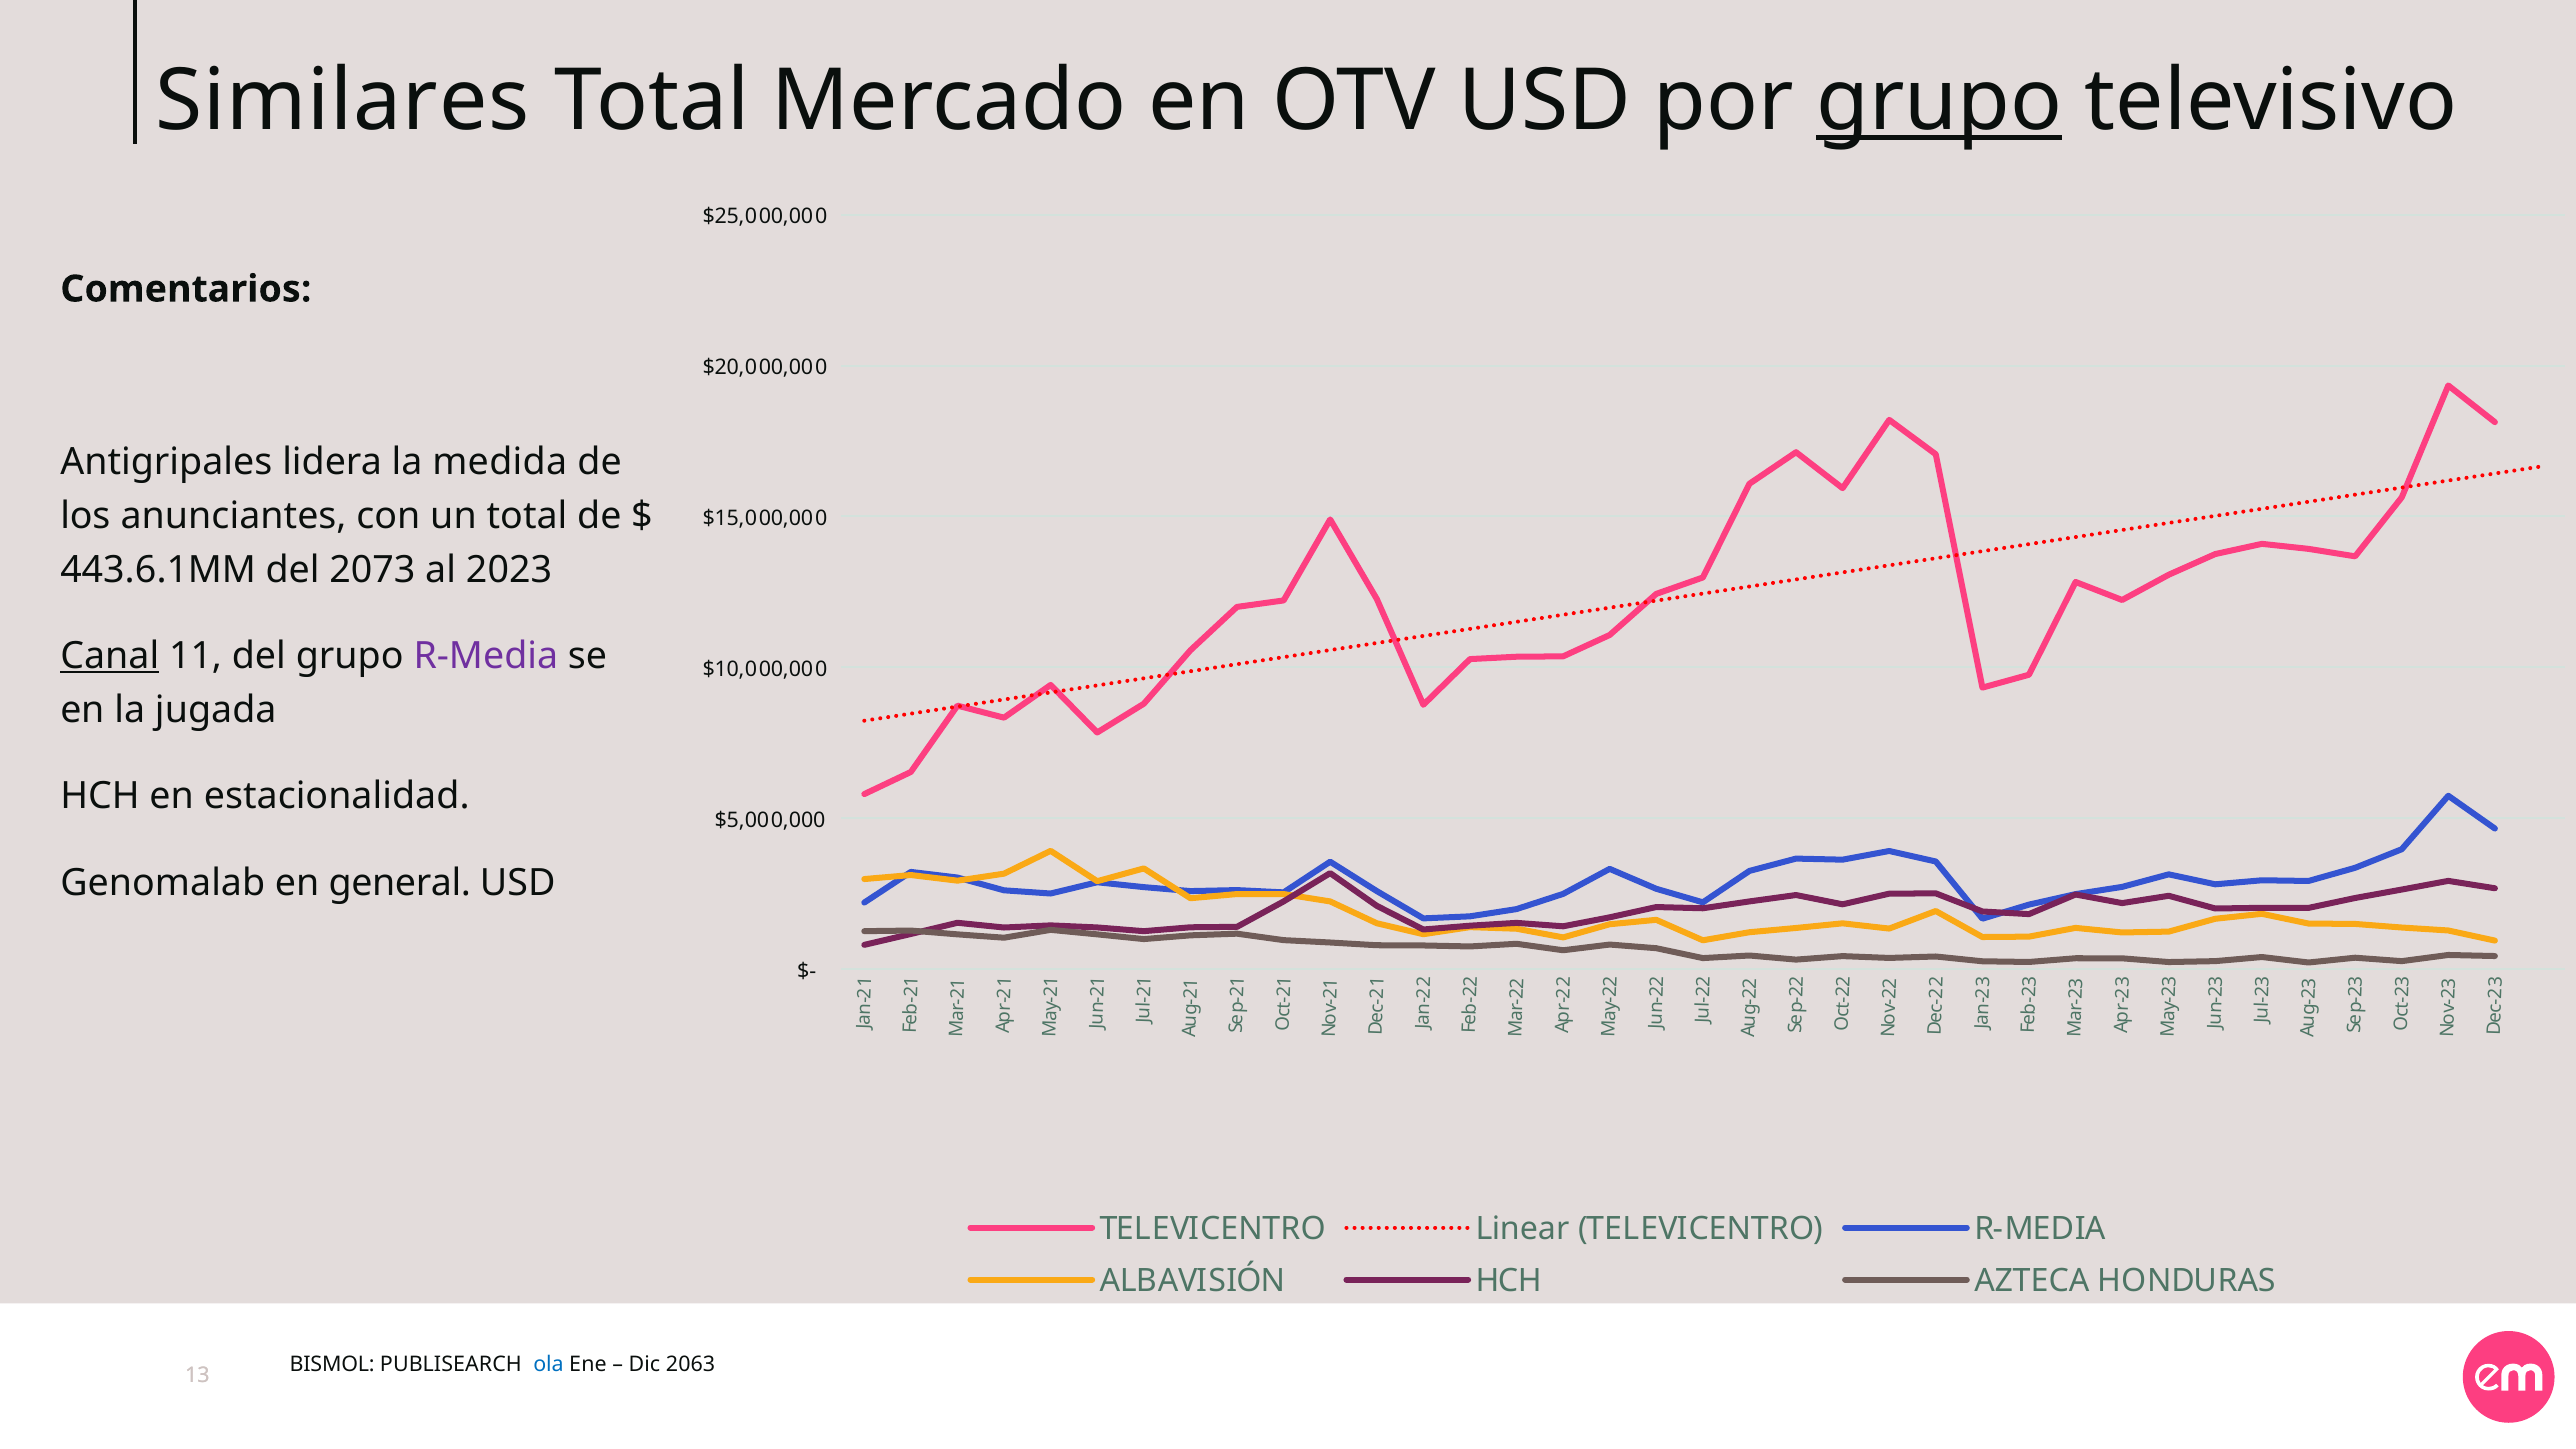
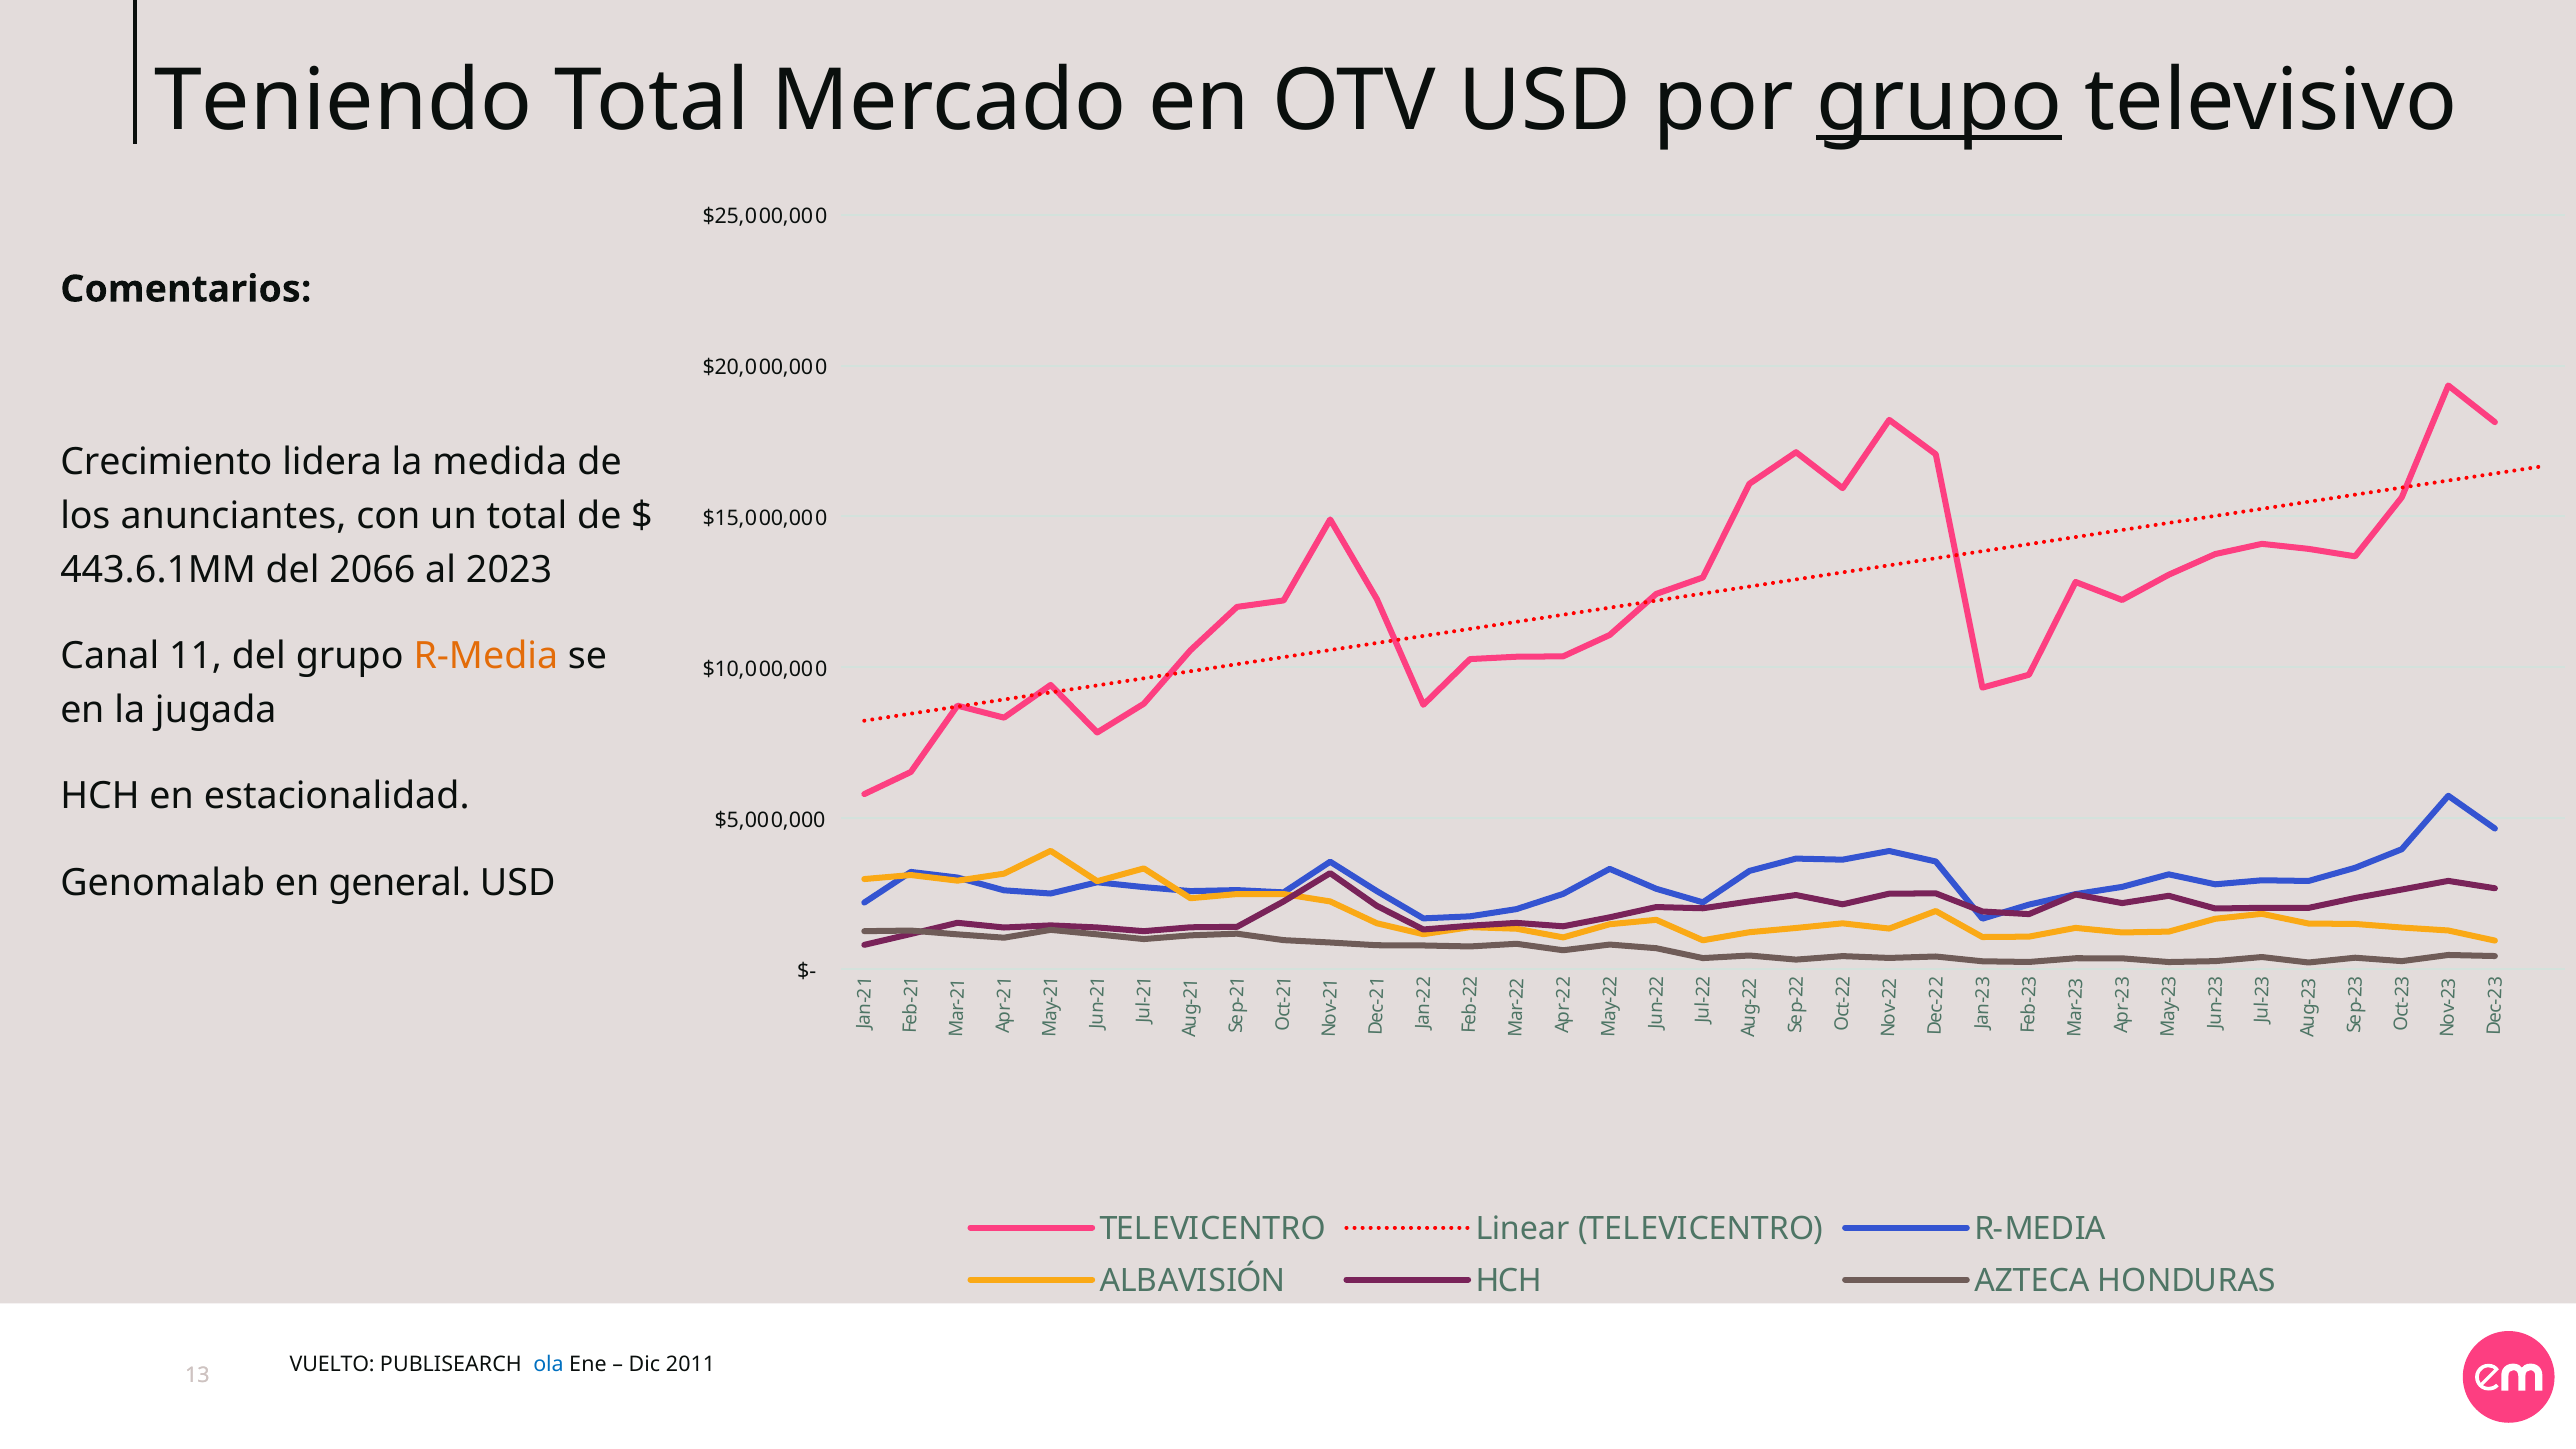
Similares: Similares -> Teniendo (343, 101)
Antigripales: Antigripales -> Crecimiento (166, 462)
2073: 2073 -> 2066 (372, 570)
Canal underline: present -> none (110, 656)
R-Media colour: purple -> orange (486, 656)
BISMOL: BISMOL -> VUELTO (332, 1364)
2063: 2063 -> 2011 (691, 1364)
